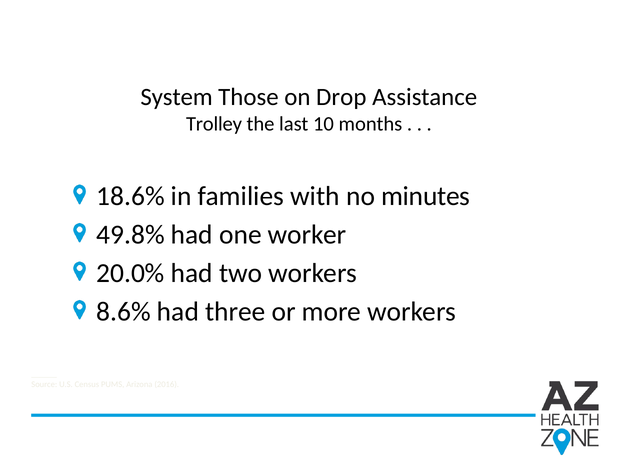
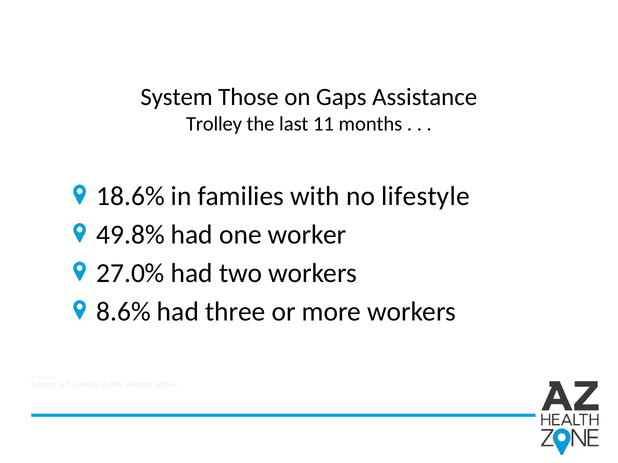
Drop: Drop -> Gaps (341, 97)
10: 10 -> 11 (323, 124)
minutes: minutes -> lifestyle (425, 197)
20.0%: 20.0% -> 27.0% (130, 274)
